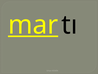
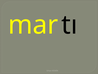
mar underline: present -> none (33, 25)
